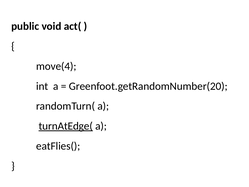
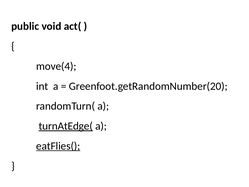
eatFlies( underline: none -> present (58, 146)
